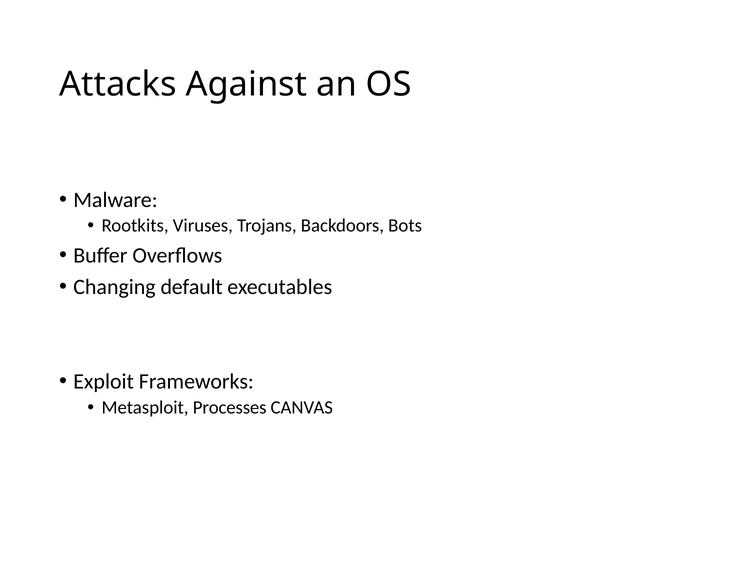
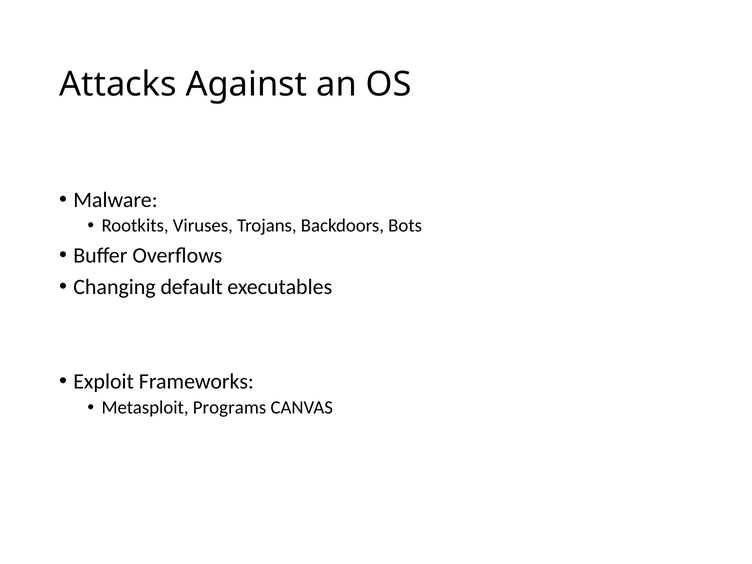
Processes: Processes -> Programs (230, 408)
